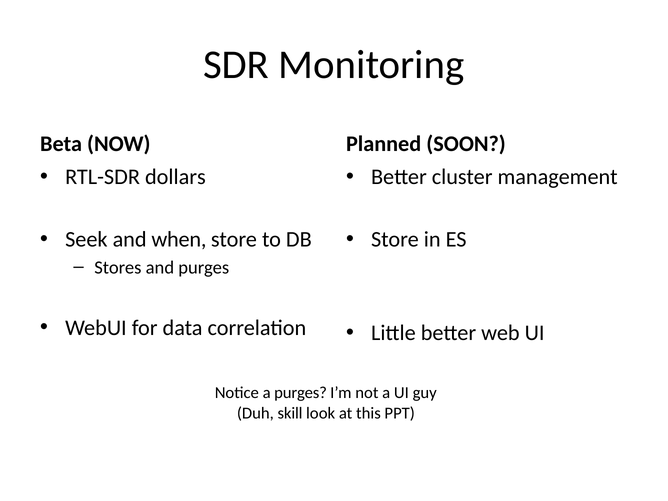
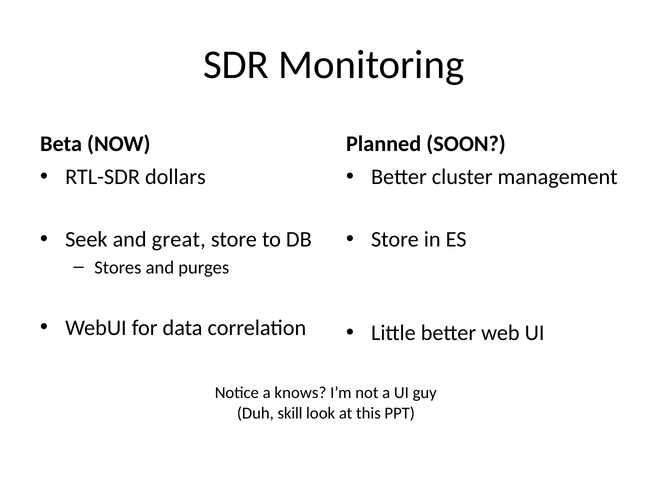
when: when -> great (179, 239)
a purges: purges -> knows (300, 393)
